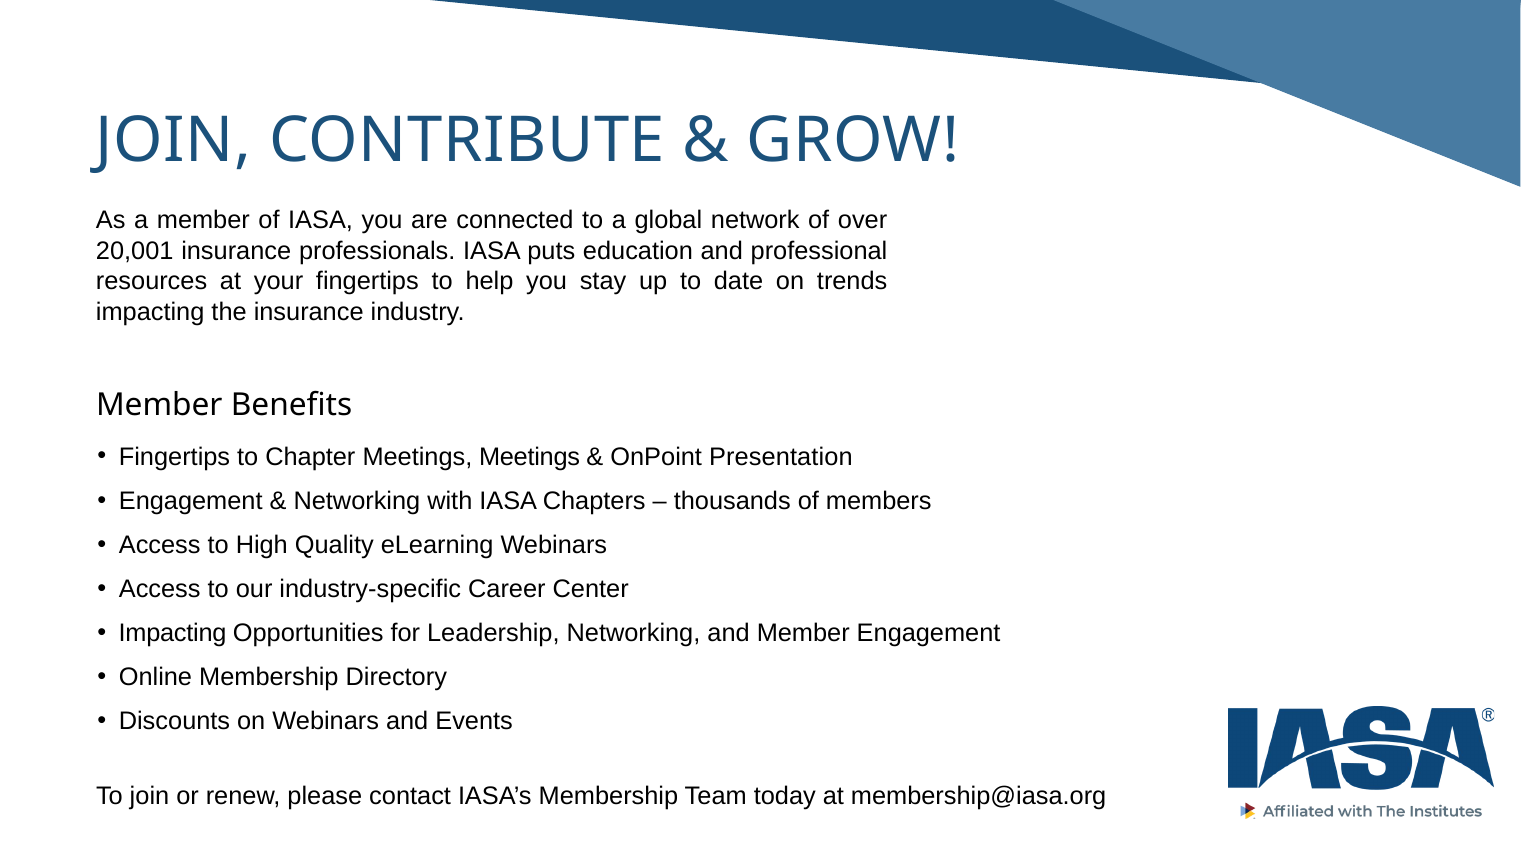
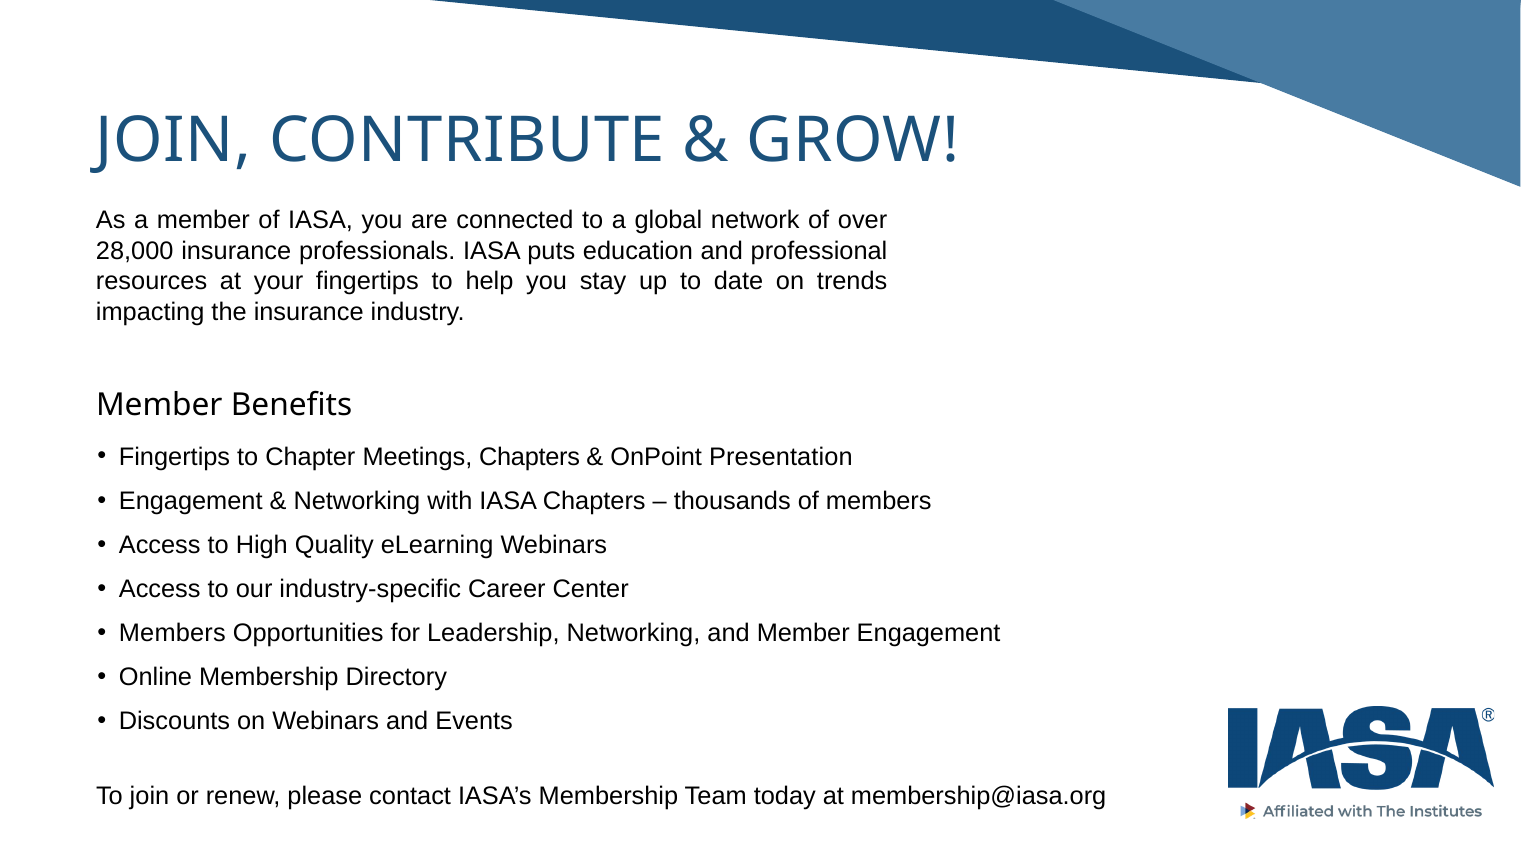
20,001: 20,001 -> 28,000 (135, 251)
Meetings Meetings: Meetings -> Chapters (530, 457)
Impacting: Impacting -> Members (172, 634)
